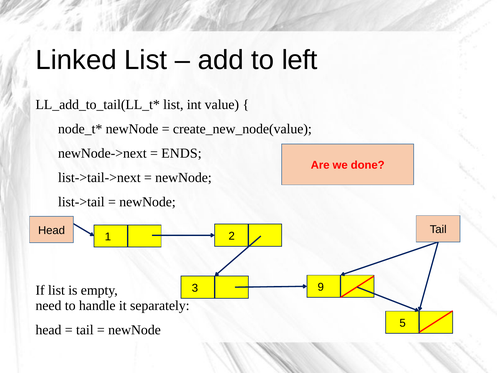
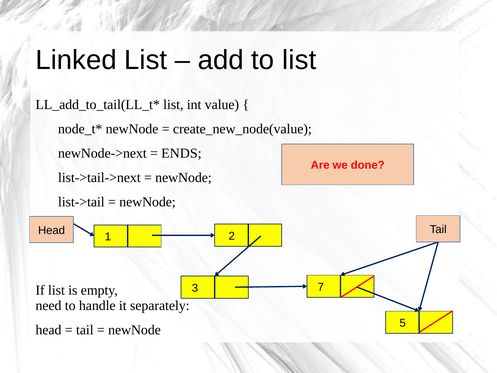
to left: left -> list (299, 60)
9: 9 -> 7 (321, 287)
